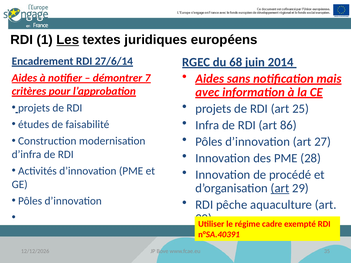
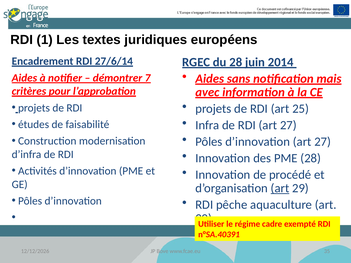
Les underline: present -> none (68, 40)
du 68: 68 -> 28 (236, 62)
RDI art 86: 86 -> 27 (288, 125)
